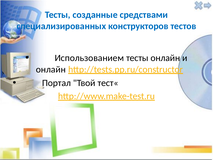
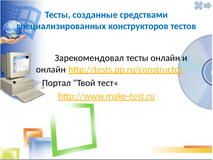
Использованием: Использованием -> Зарекомендовал (89, 58)
